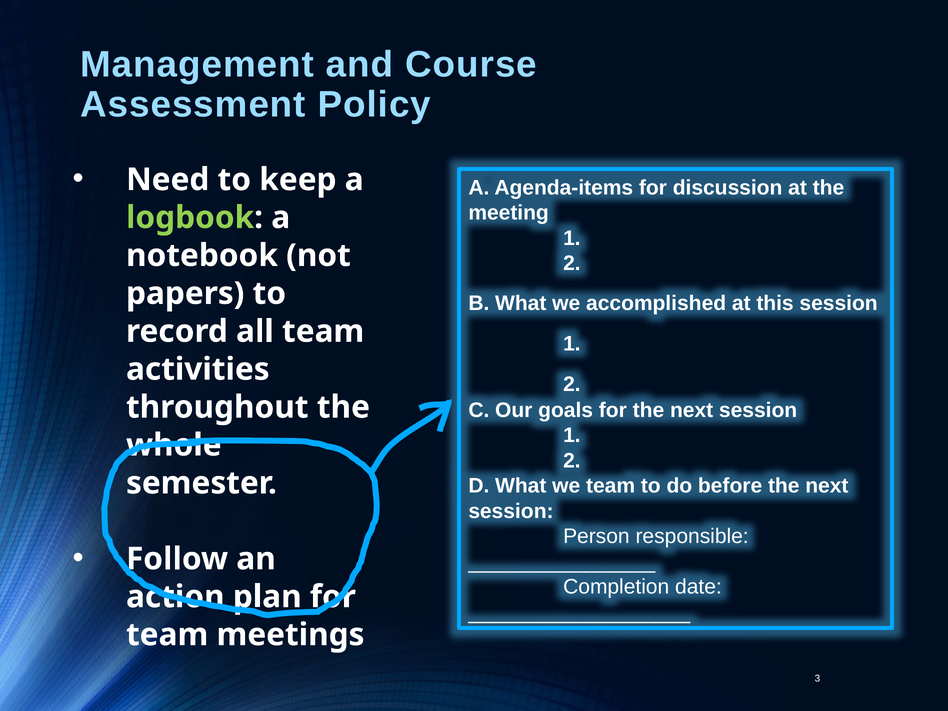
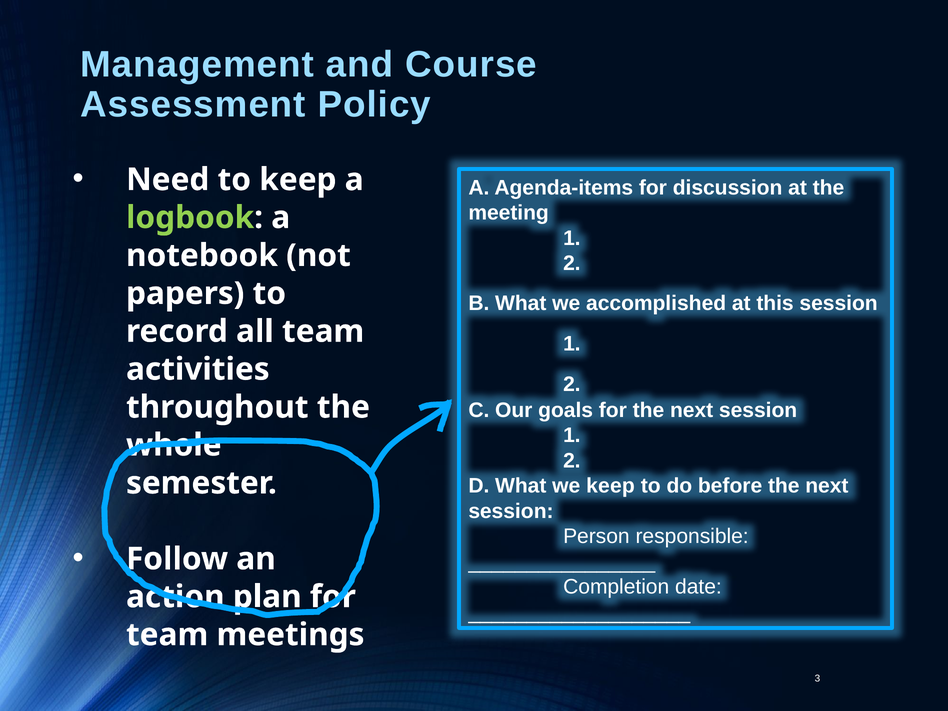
we team: team -> keep (610, 486)
